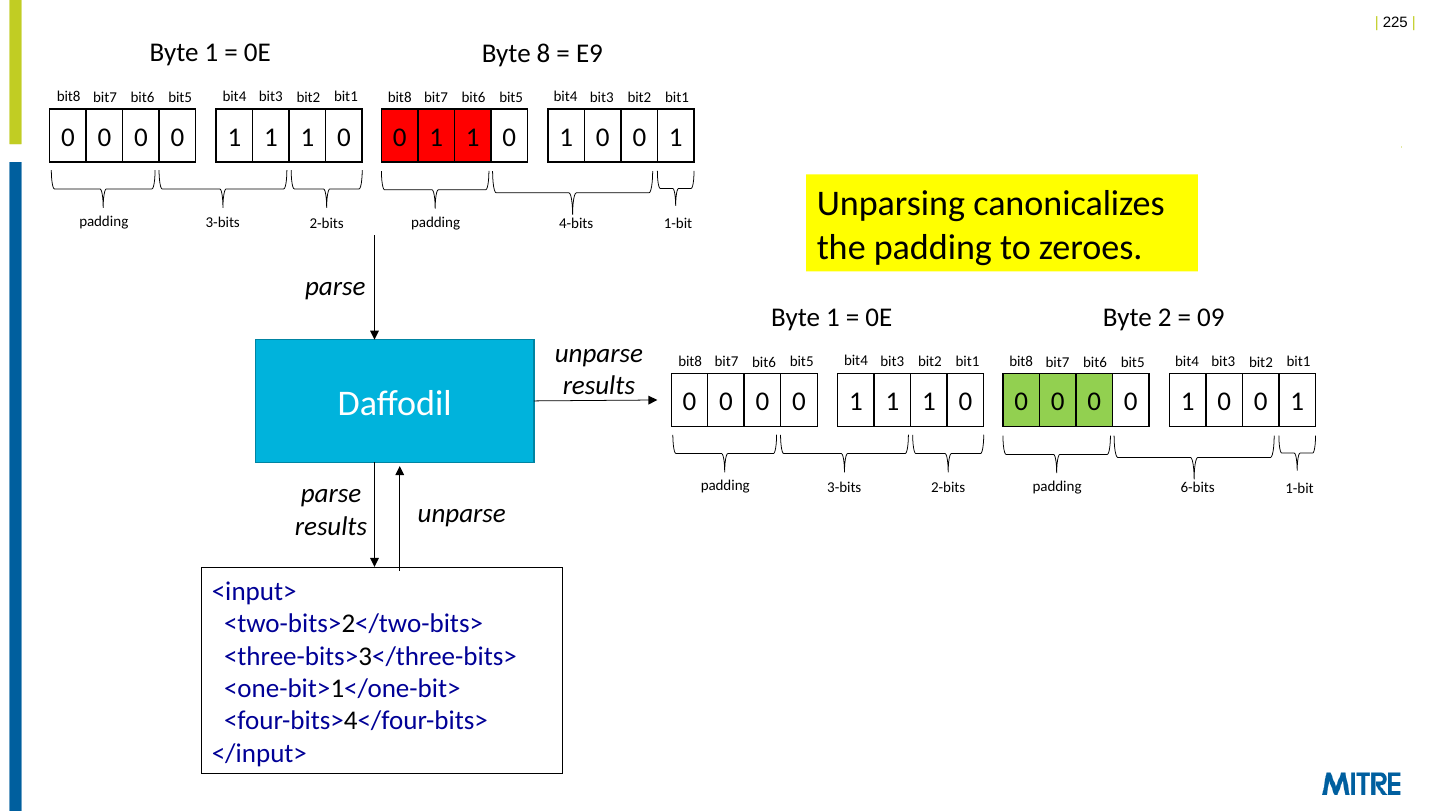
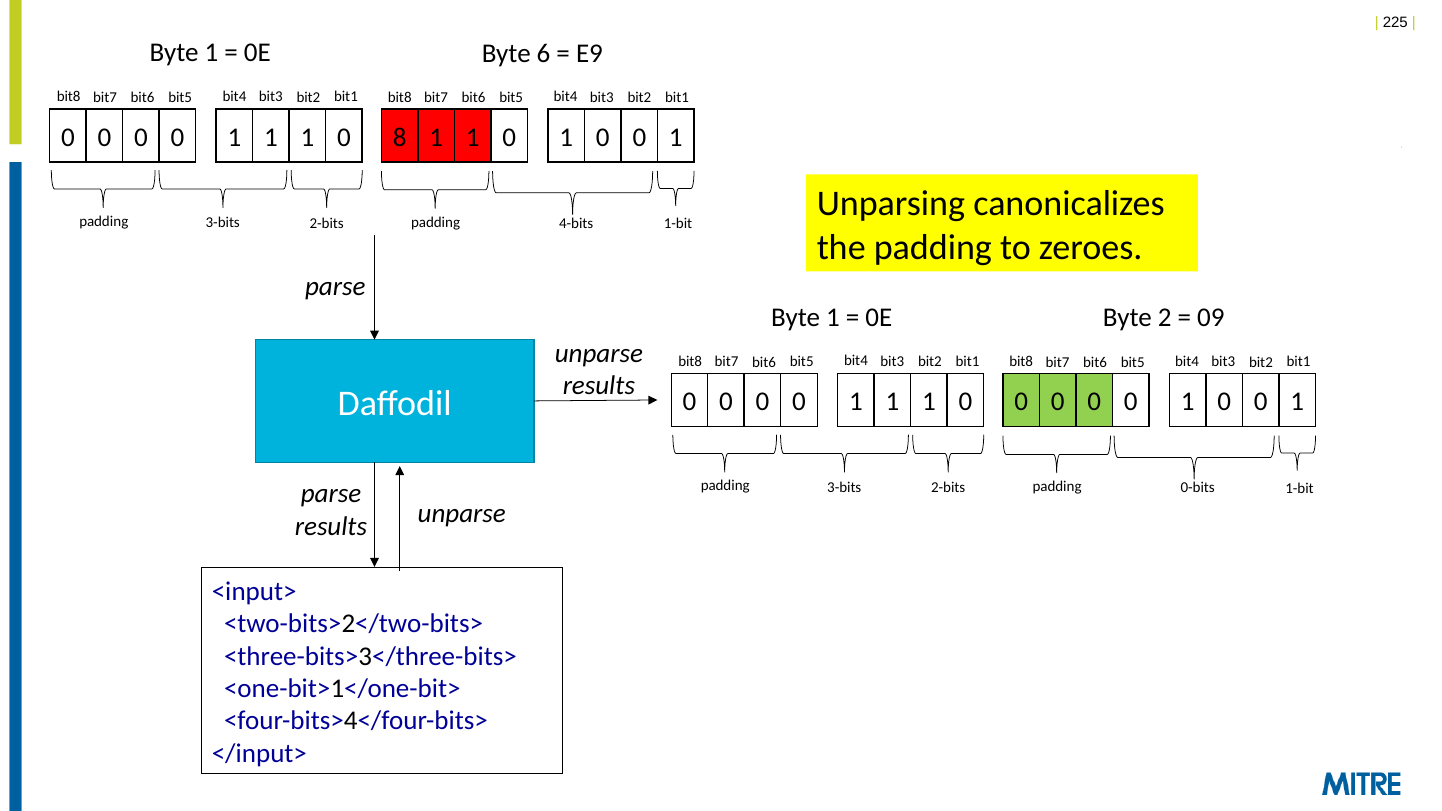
8: 8 -> 6 (544, 53)
0: 0 -> 8 (400, 137)
6-bits: 6-bits -> 0-bits (1198, 488)
